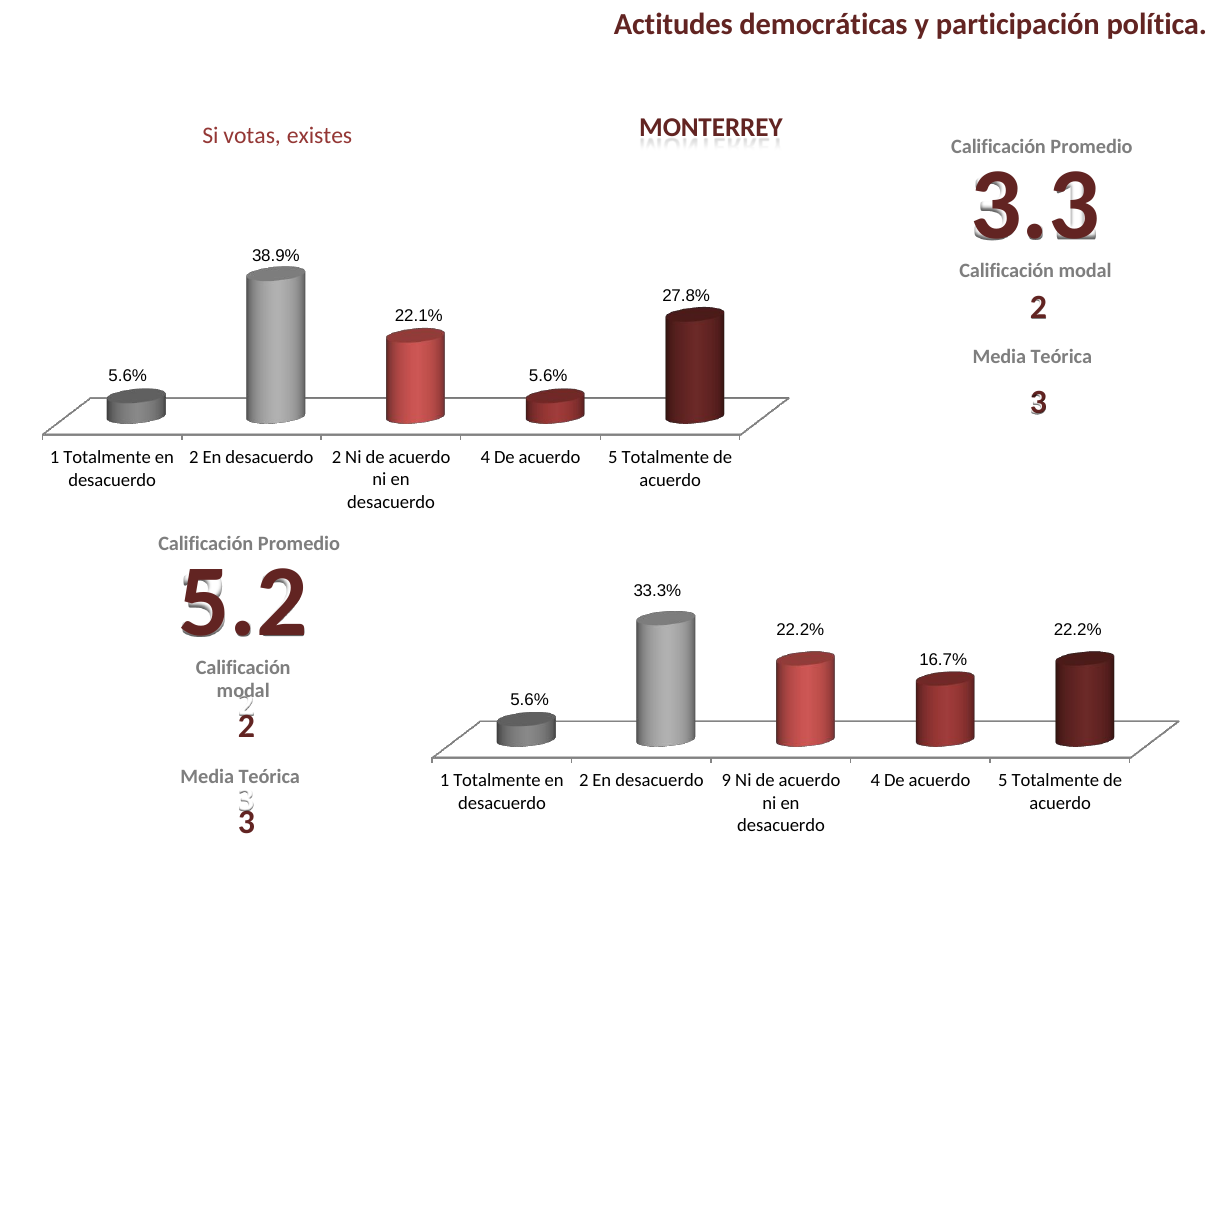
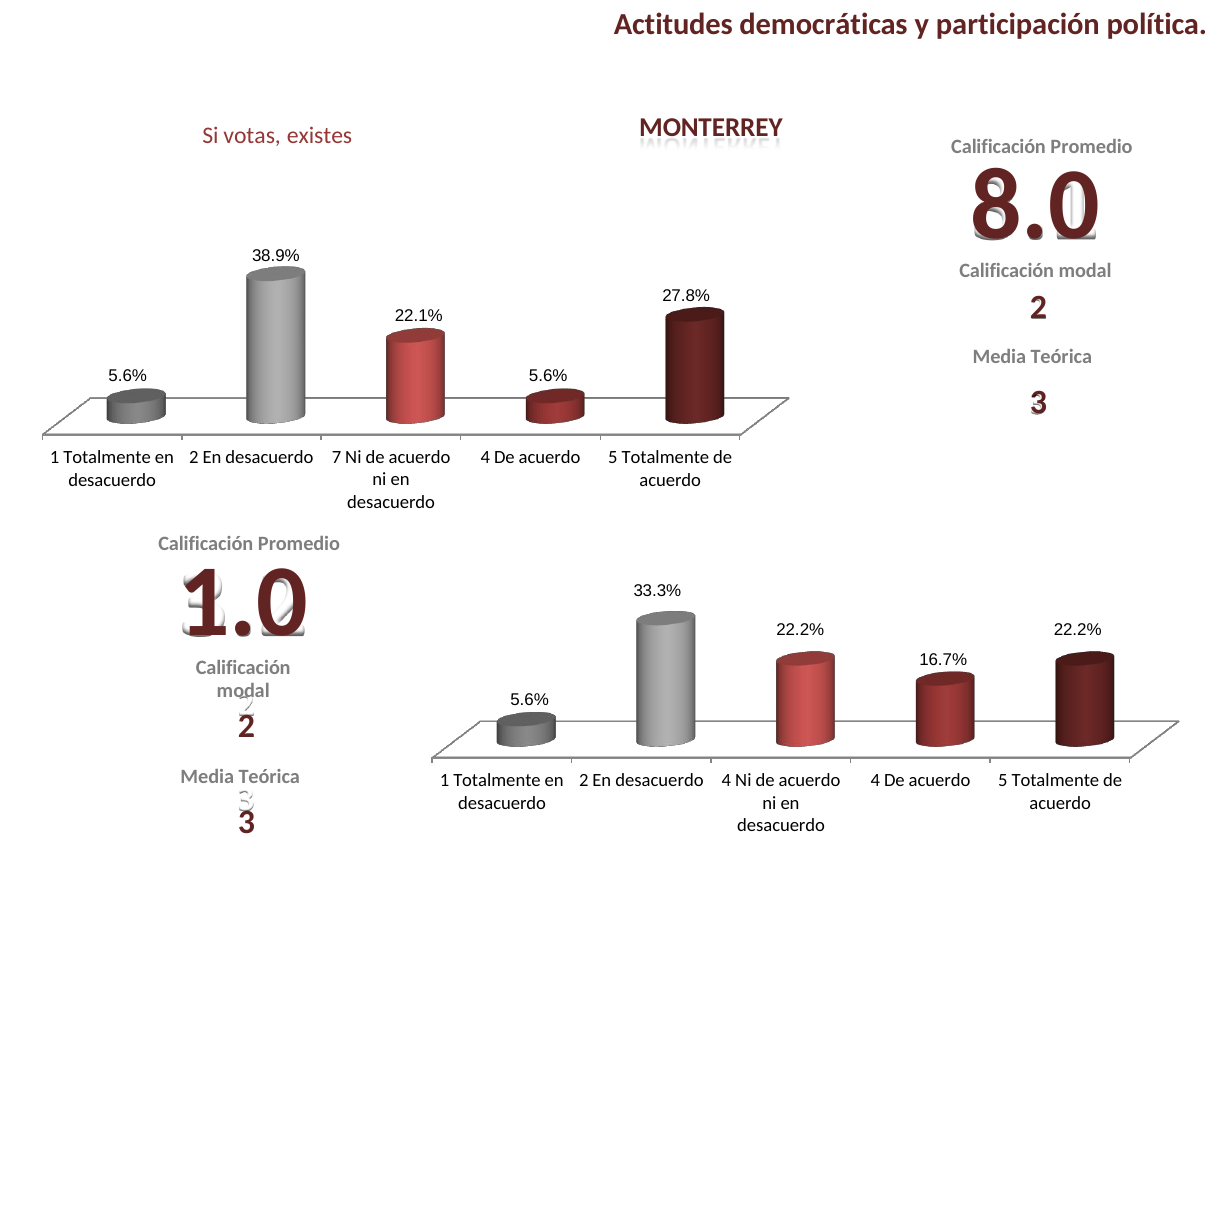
3.3: 3.3 -> 8.0 (1035, 205)
2 En desacuerdo 2: 2 -> 7 (337, 457)
5.2: 5.2 -> 1.0 (243, 602)
2 En desacuerdo 9: 9 -> 4 (726, 780)
